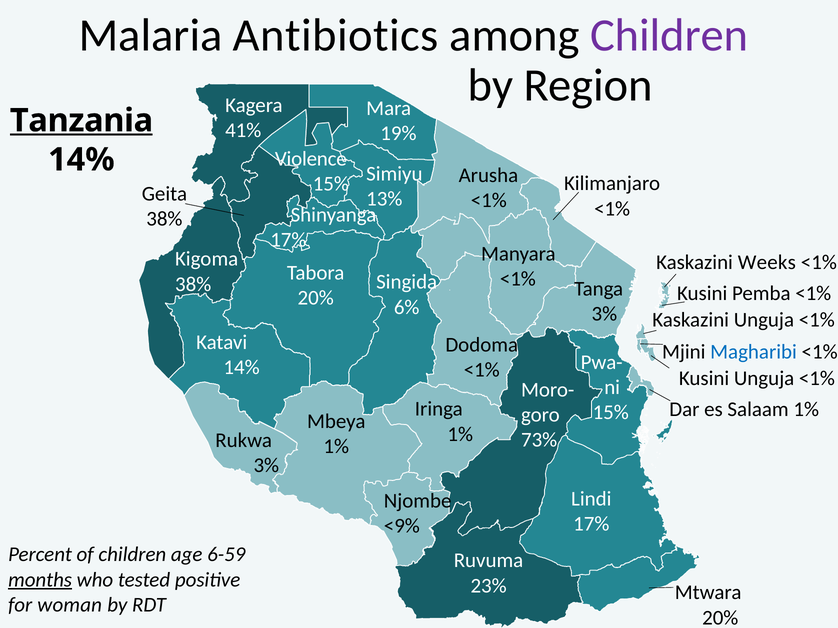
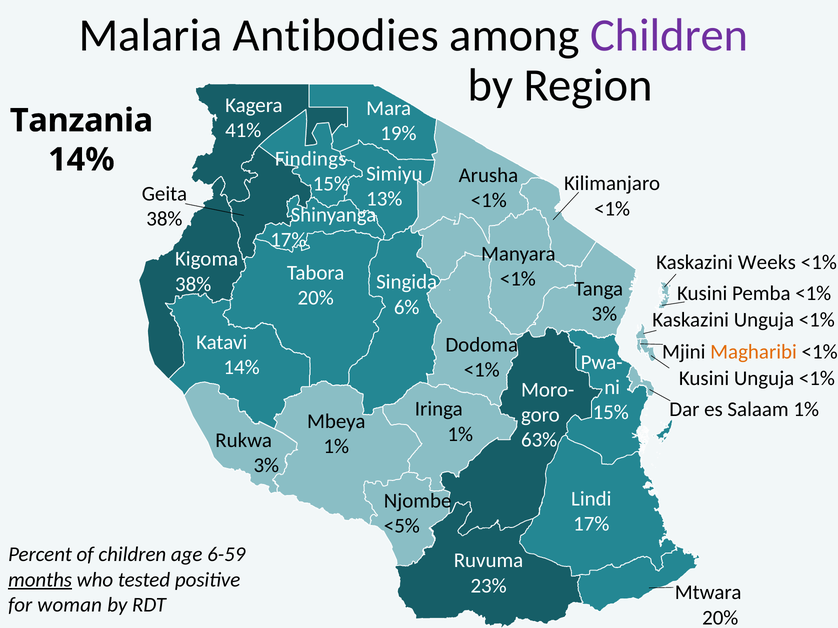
Antibiotics: Antibiotics -> Antibodies (336, 35)
Tanzania underline: present -> none (81, 121)
Violence: Violence -> Findings (311, 159)
Magharibi colour: blue -> orange (754, 352)
73%: 73% -> 63% (539, 440)
<9%: <9% -> <5% (402, 526)
